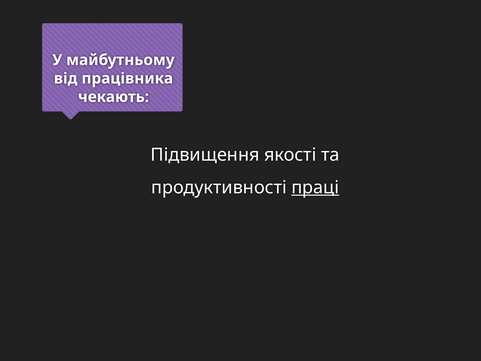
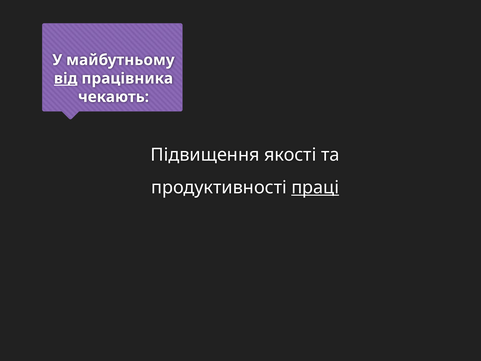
від underline: none -> present (66, 78)
